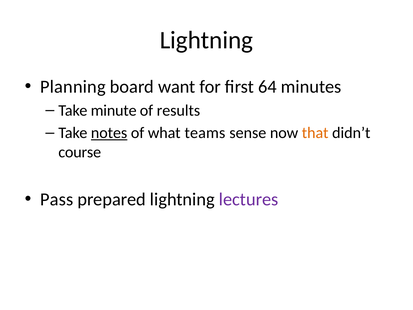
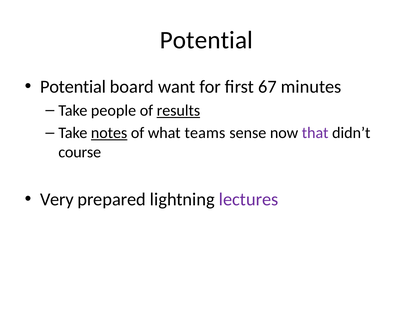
Lightning: Lightning -> Potential (206, 40)
Planning: Planning -> Potential (73, 87)
64: 64 -> 67 (267, 87)
minute: minute -> people (114, 110)
results underline: none -> present (178, 110)
that colour: orange -> purple (315, 133)
Pass: Pass -> Very (57, 199)
